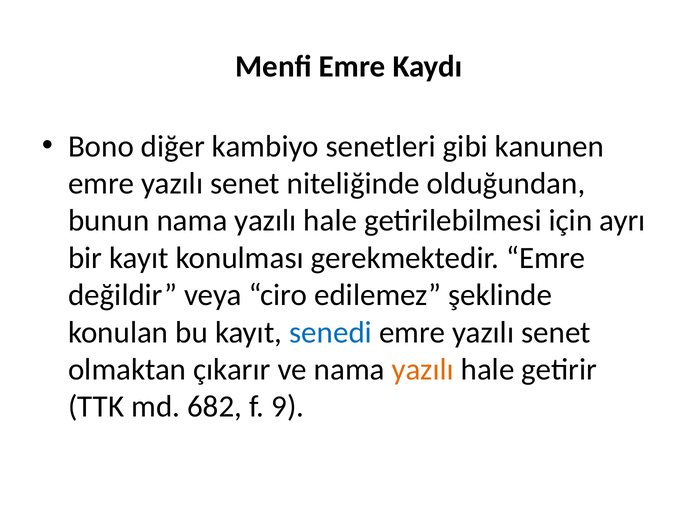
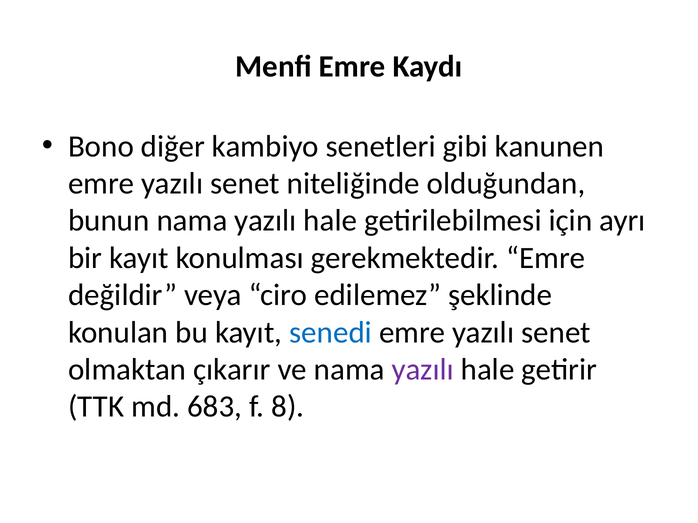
yazılı colour: orange -> purple (423, 370)
682: 682 -> 683 (215, 407)
9: 9 -> 8 (288, 407)
